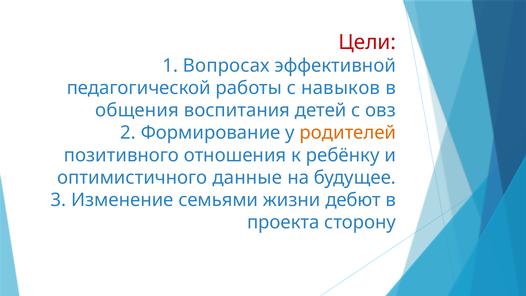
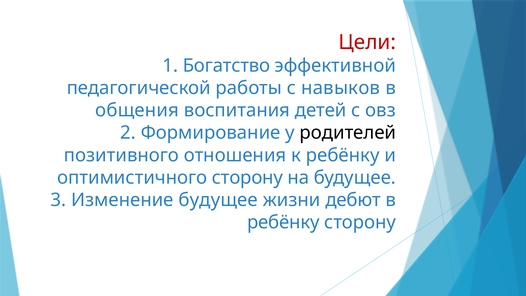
Вопросах: Вопросах -> Богатство (226, 66)
родителей colour: orange -> black (348, 133)
оптимистичного данные: данные -> сторону (247, 177)
Изменение семьями: семьями -> будущее (218, 200)
проекта: проекта -> ребёнку (283, 222)
